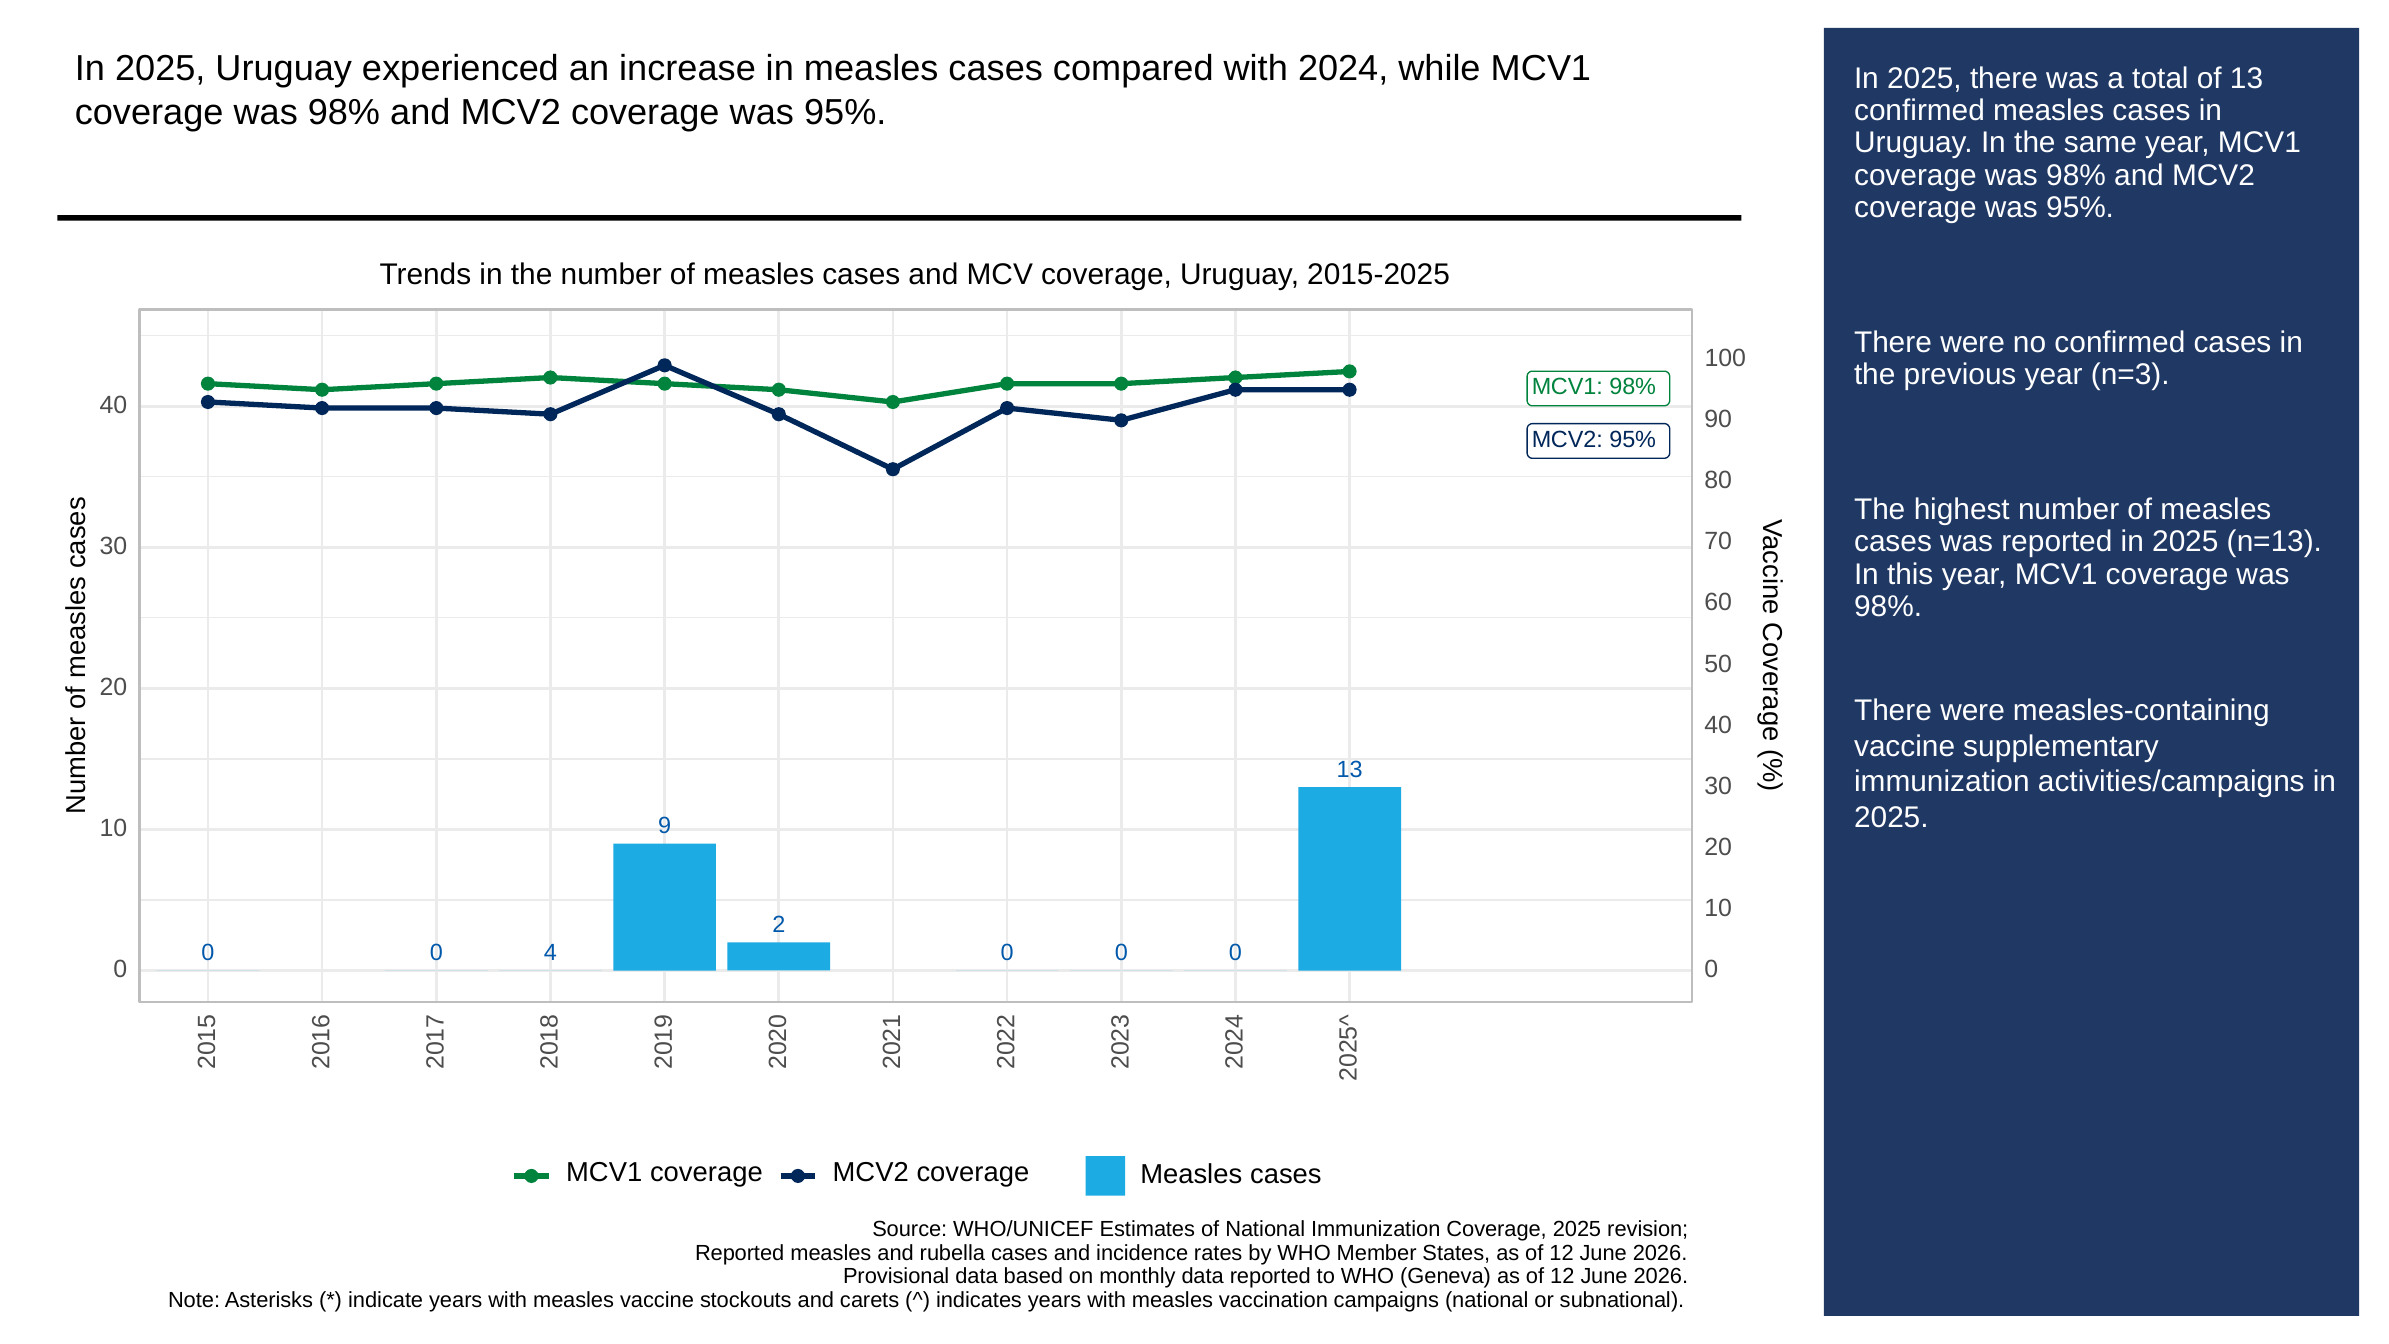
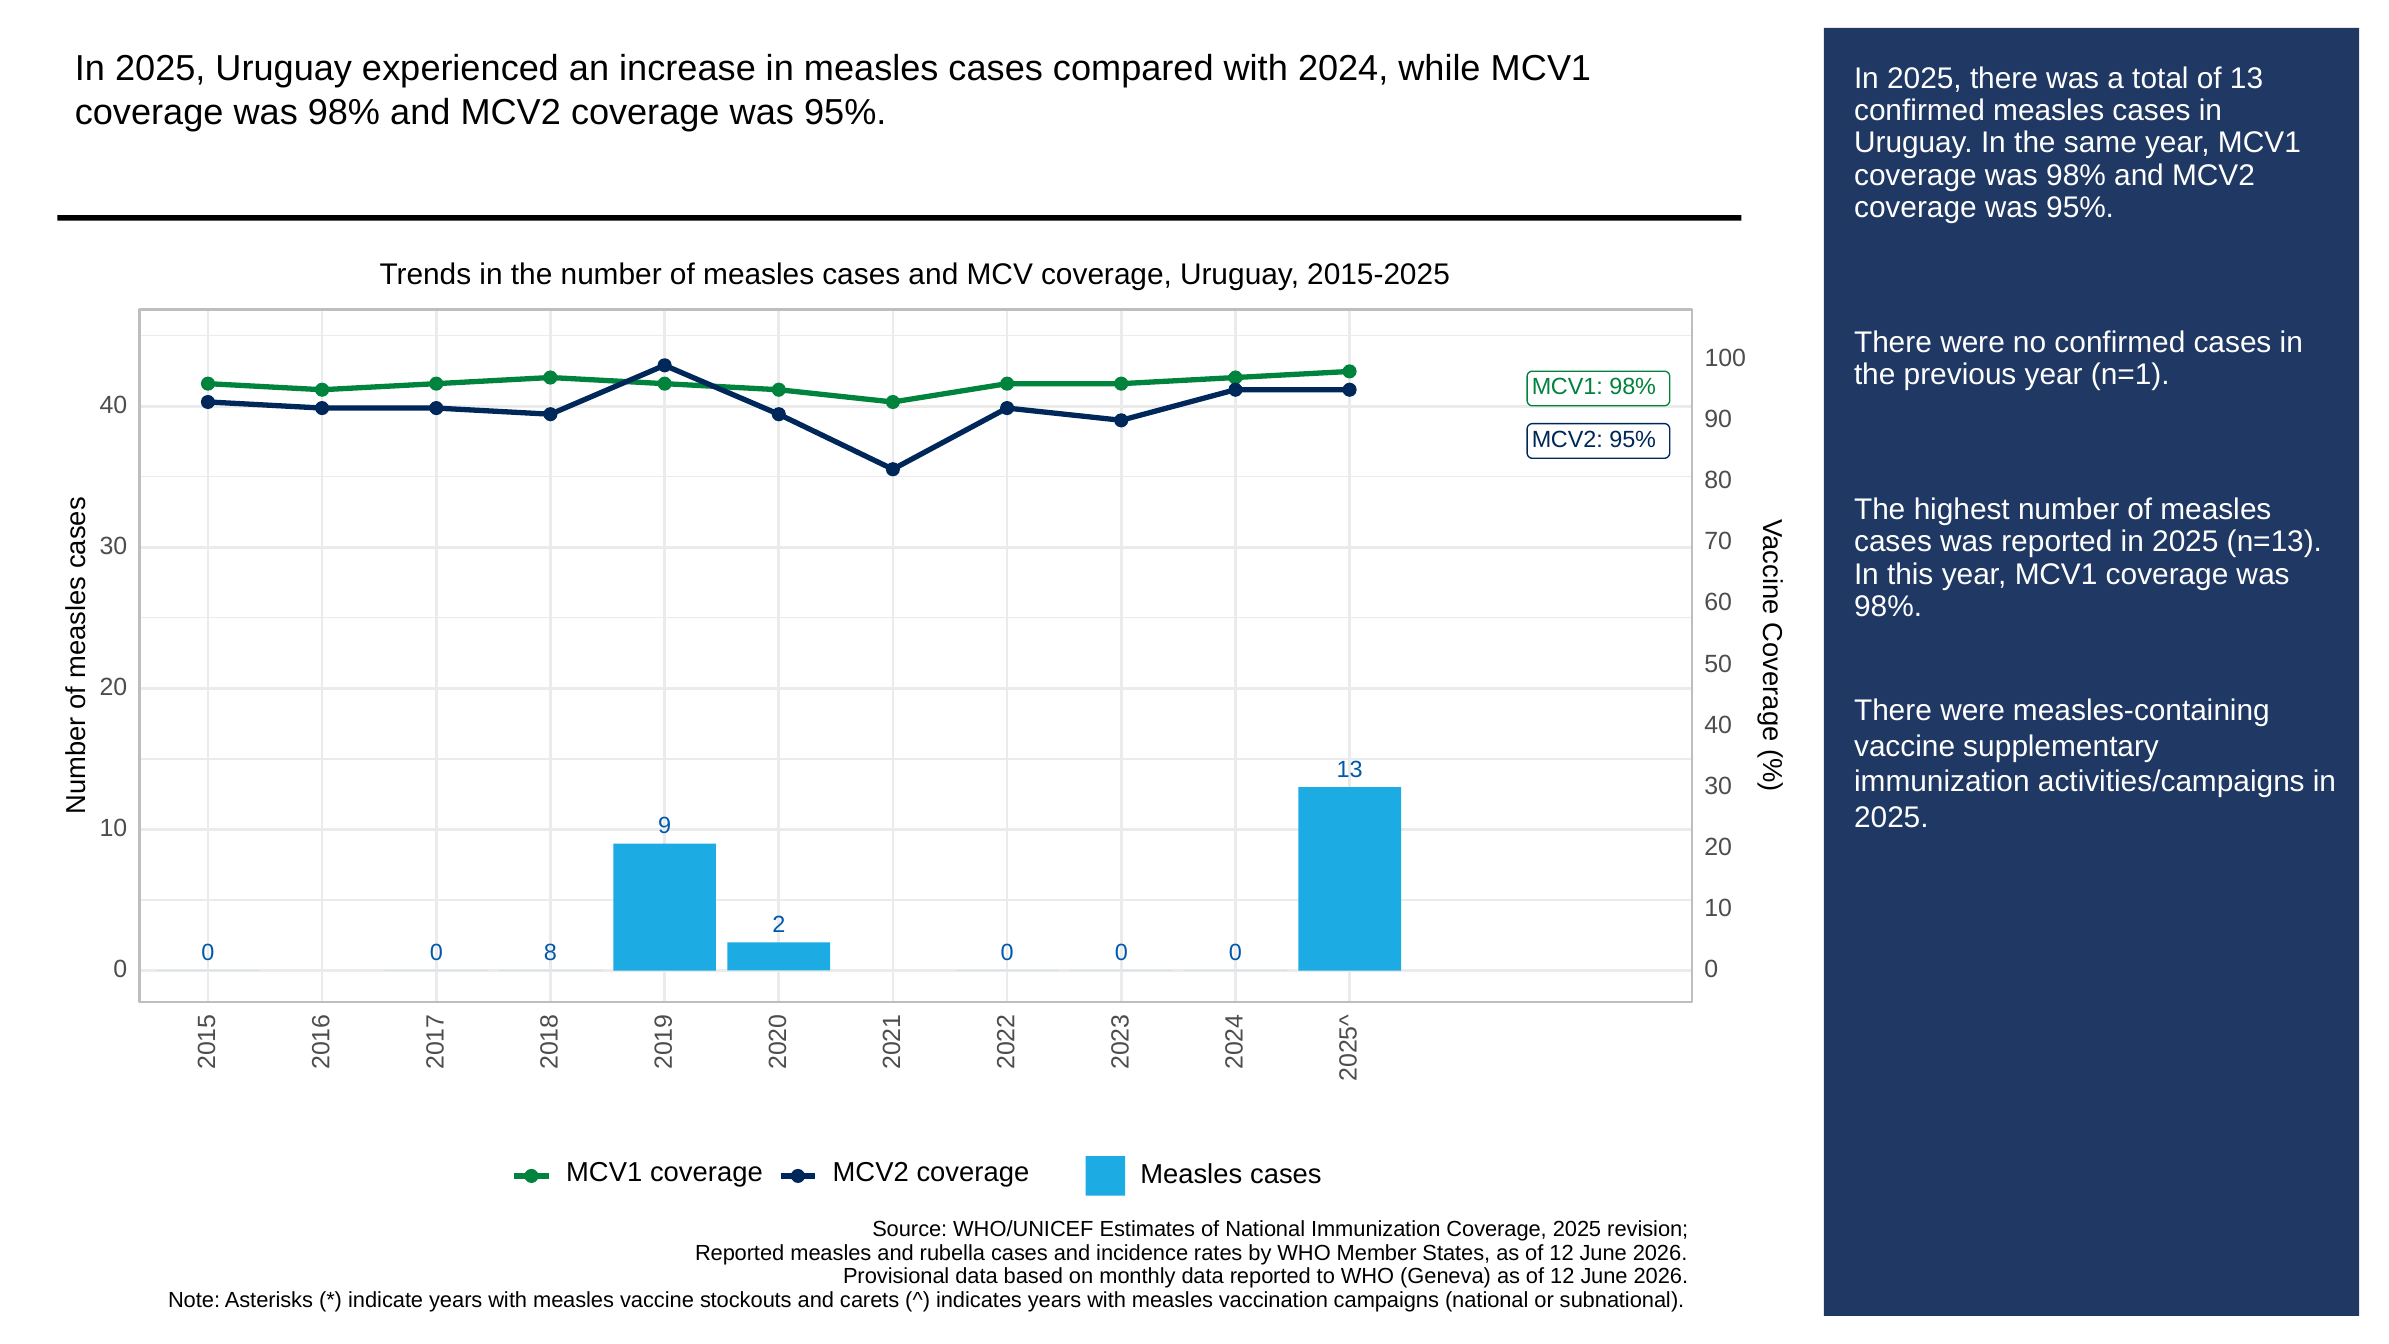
n=3: n=3 -> n=1 (2130, 375)
0 4: 4 -> 8 (550, 953)
